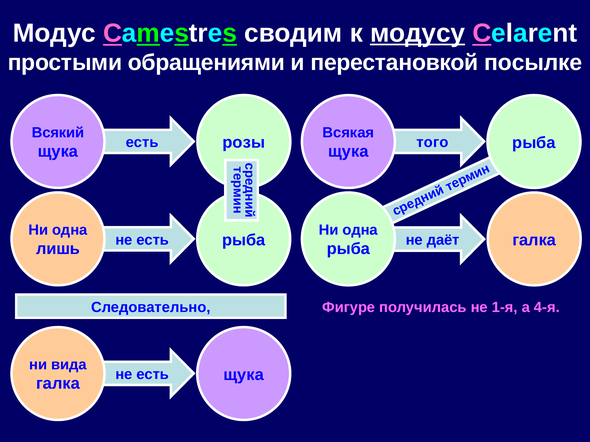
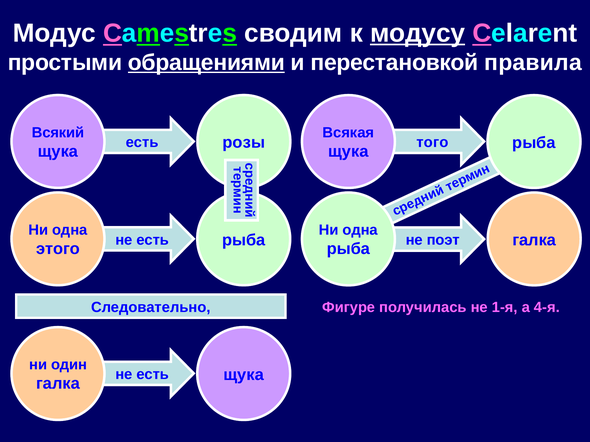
обращениями underline: none -> present (206, 63)
посылке: посылке -> правила (533, 63)
даёт: даёт -> поэт (443, 240)
лишь: лишь -> этого (58, 249)
вида: вида -> один (69, 365)
